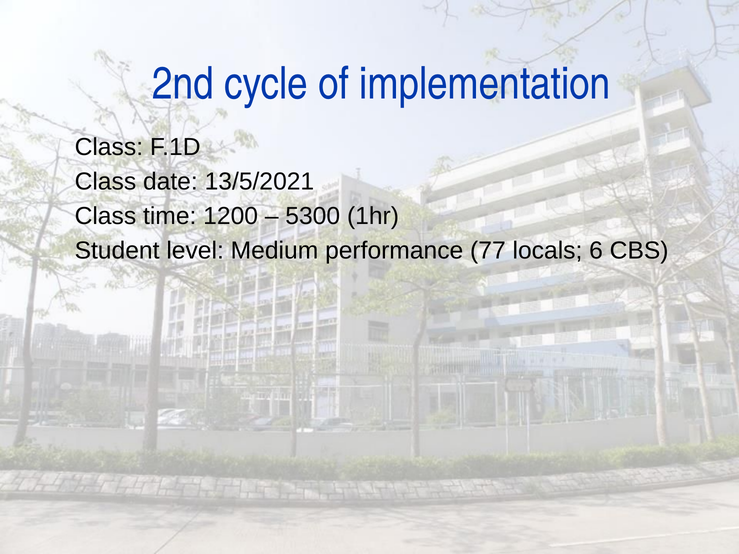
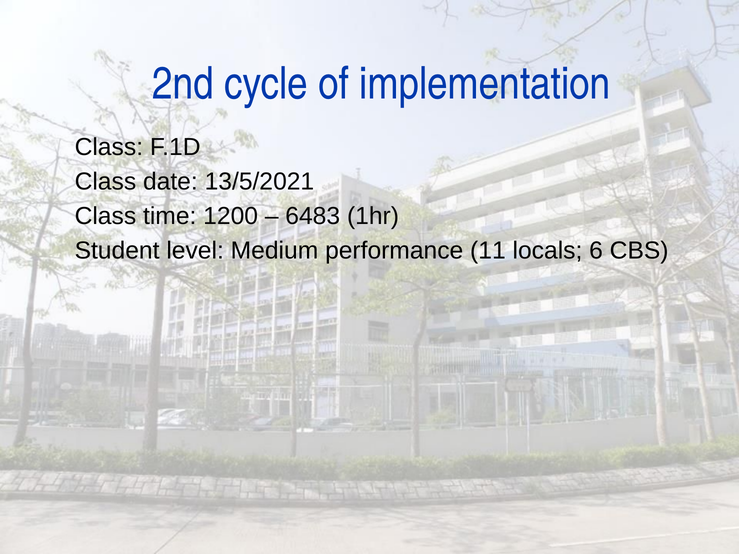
5300: 5300 -> 6483 (313, 216)
77: 77 -> 11 (488, 251)
